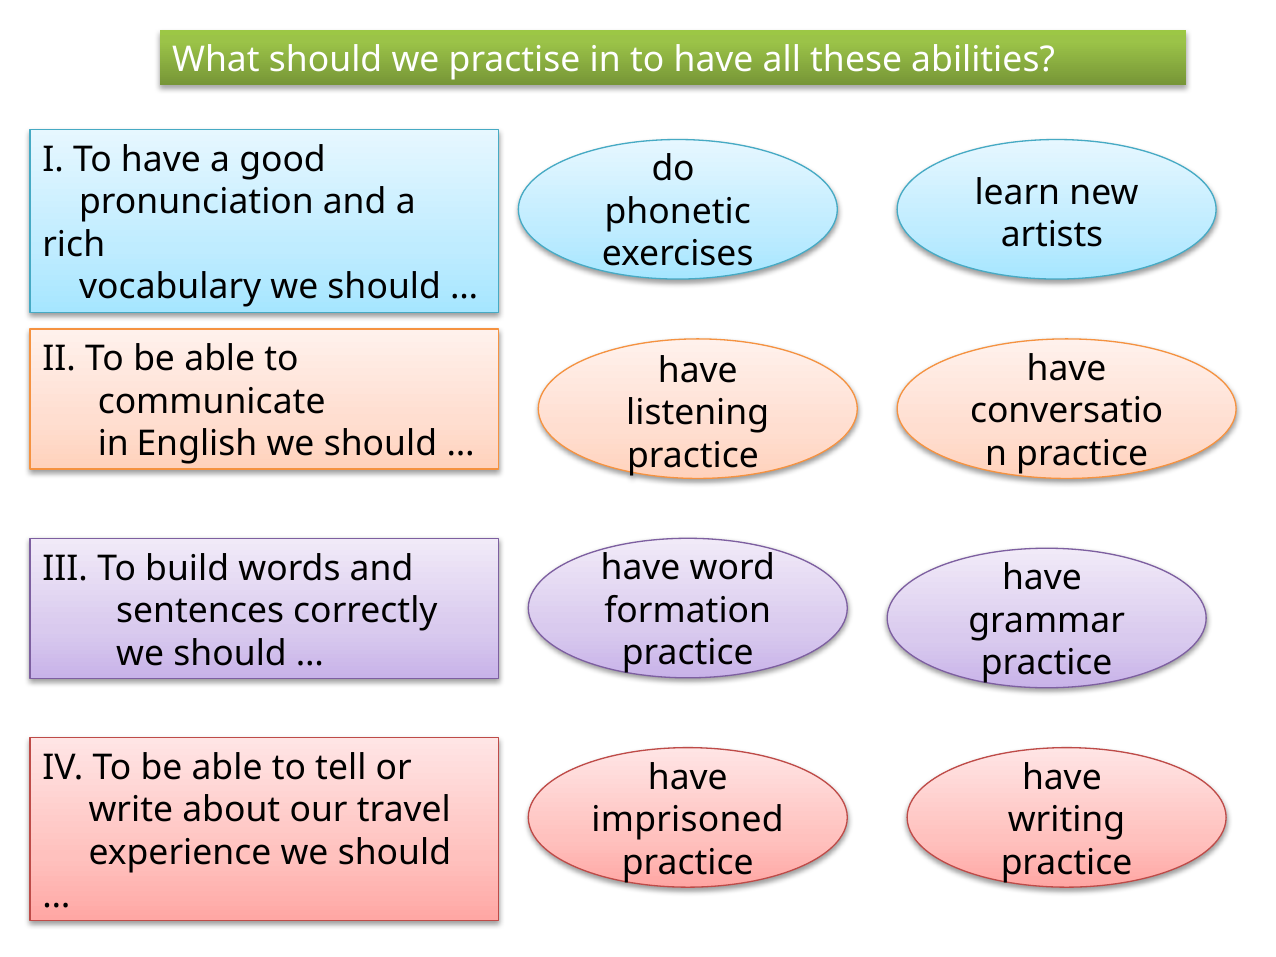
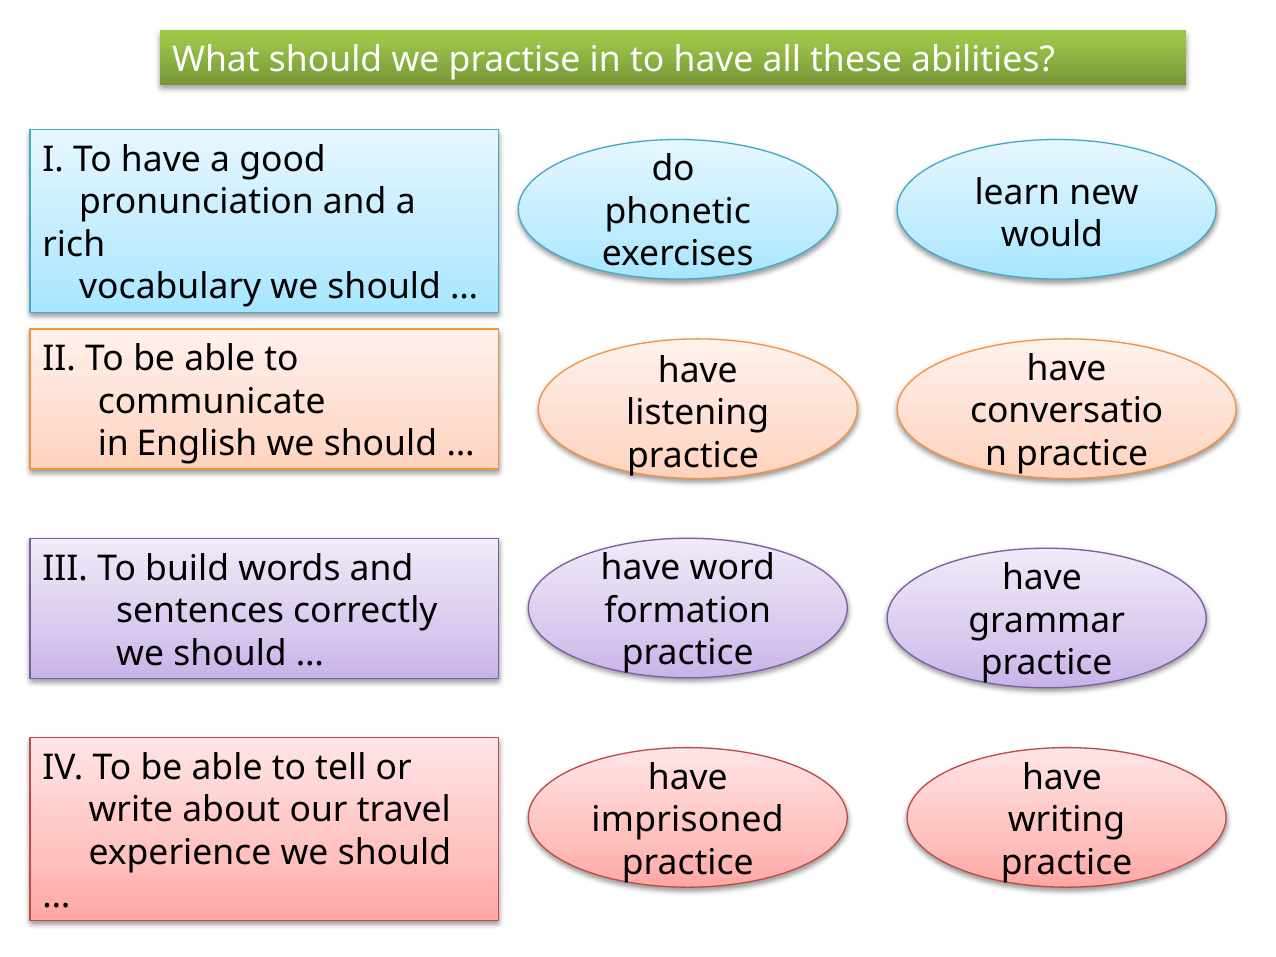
artists: artists -> would (1052, 235)
